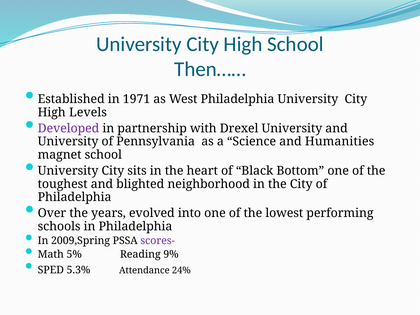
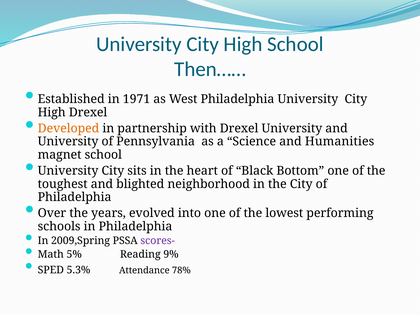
High Levels: Levels -> Drexel (88, 112)
Developed colour: purple -> orange (68, 128)
24%: 24% -> 78% (181, 271)
